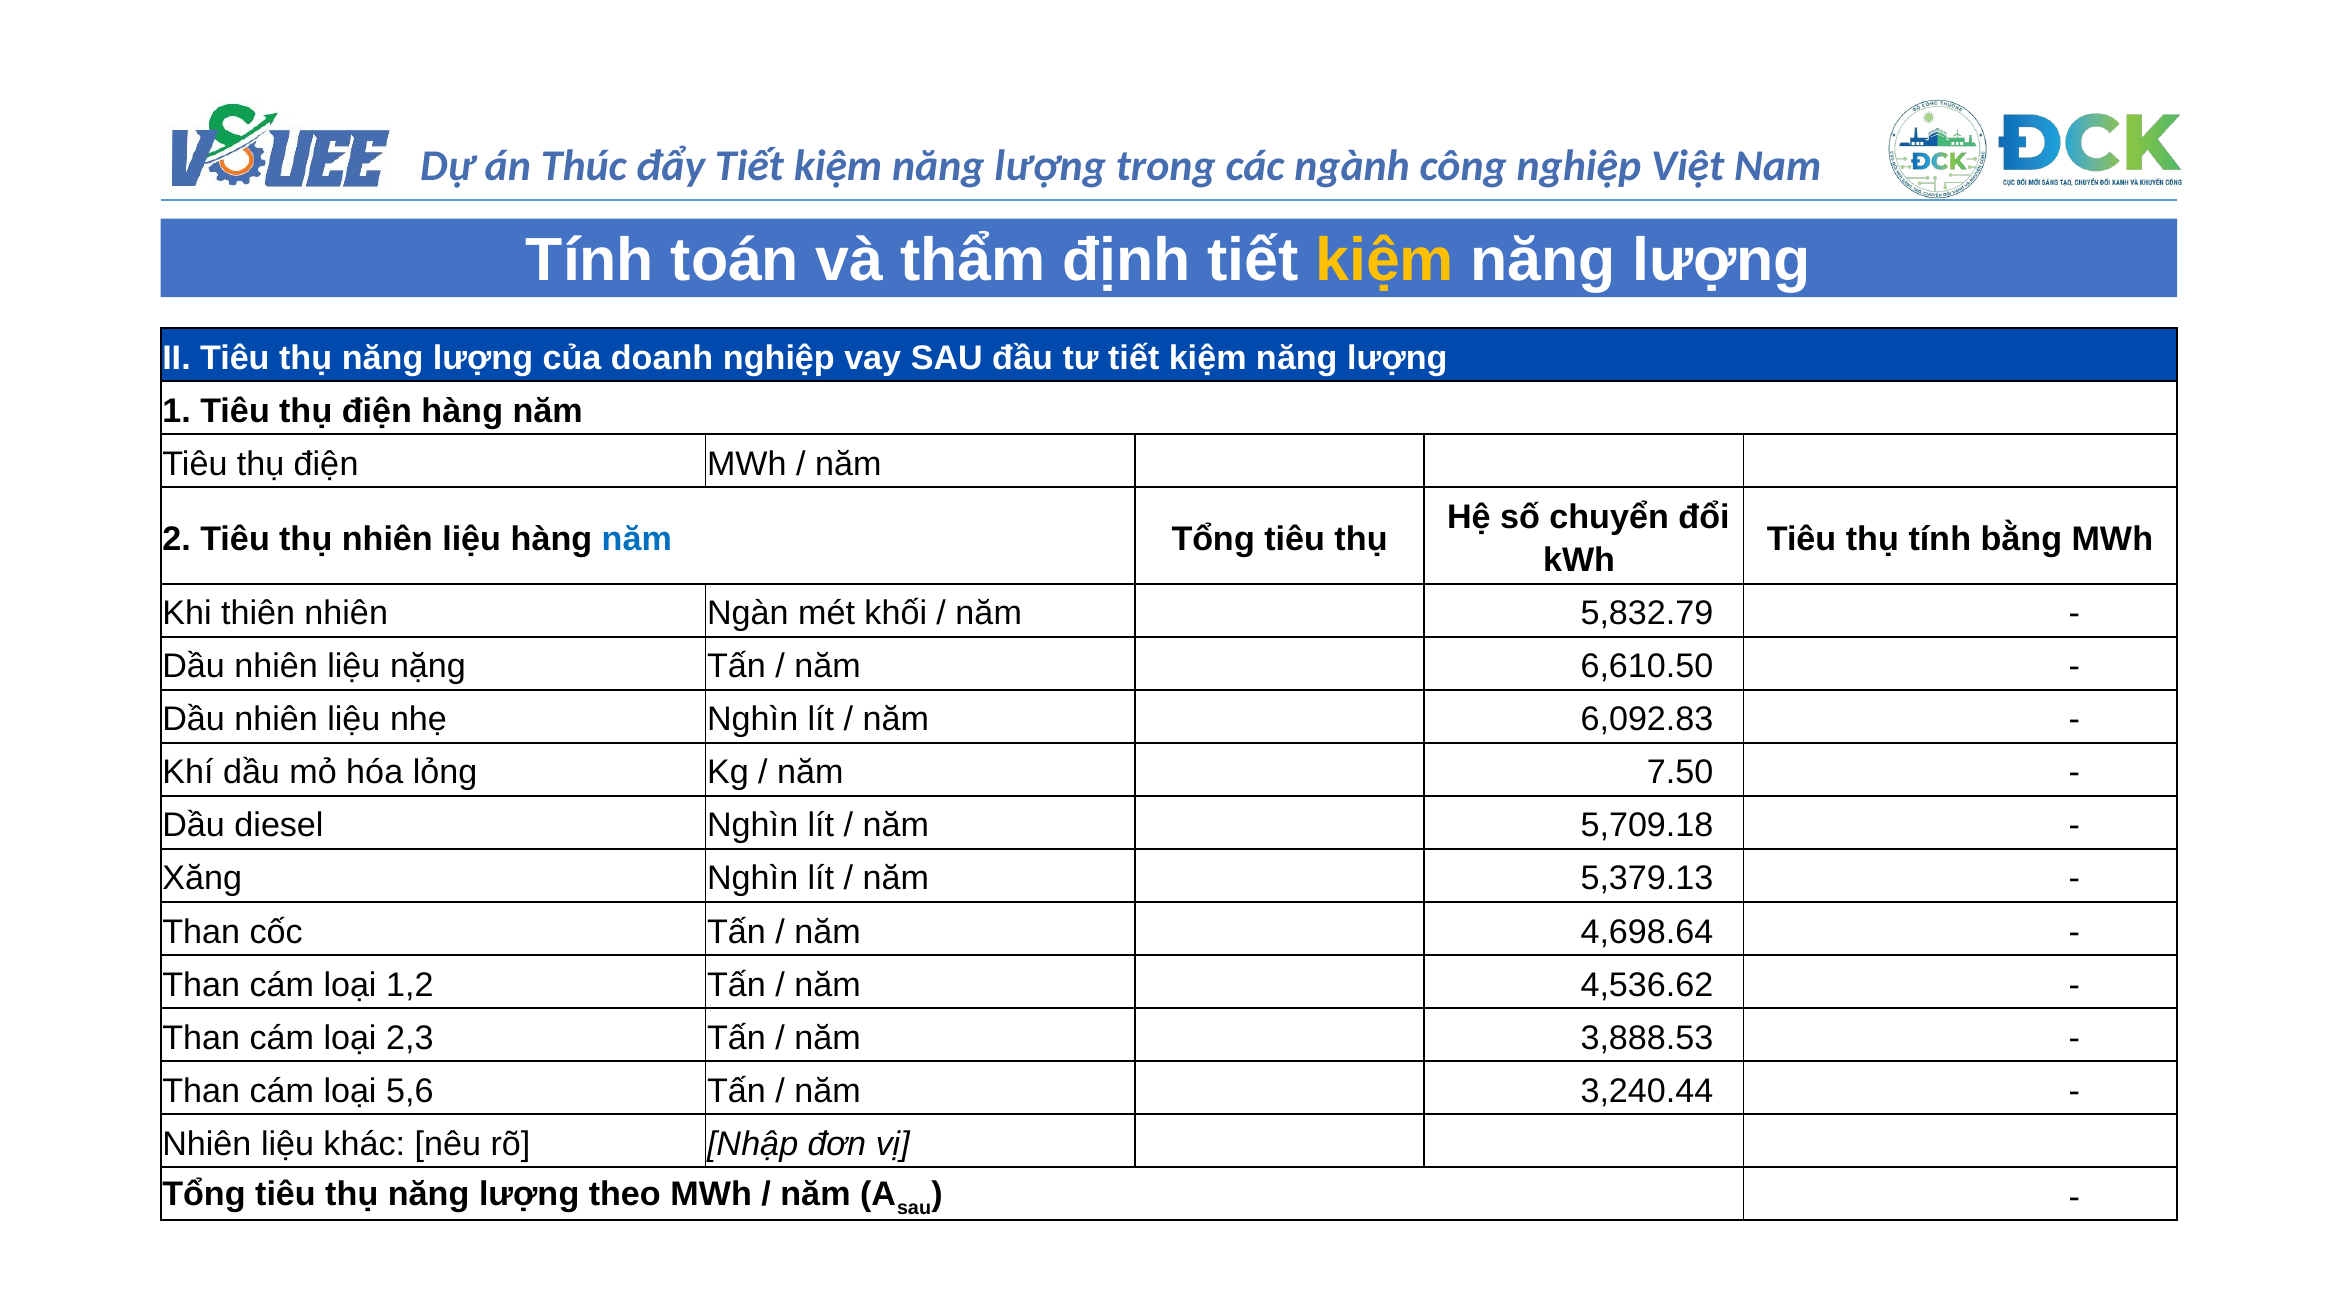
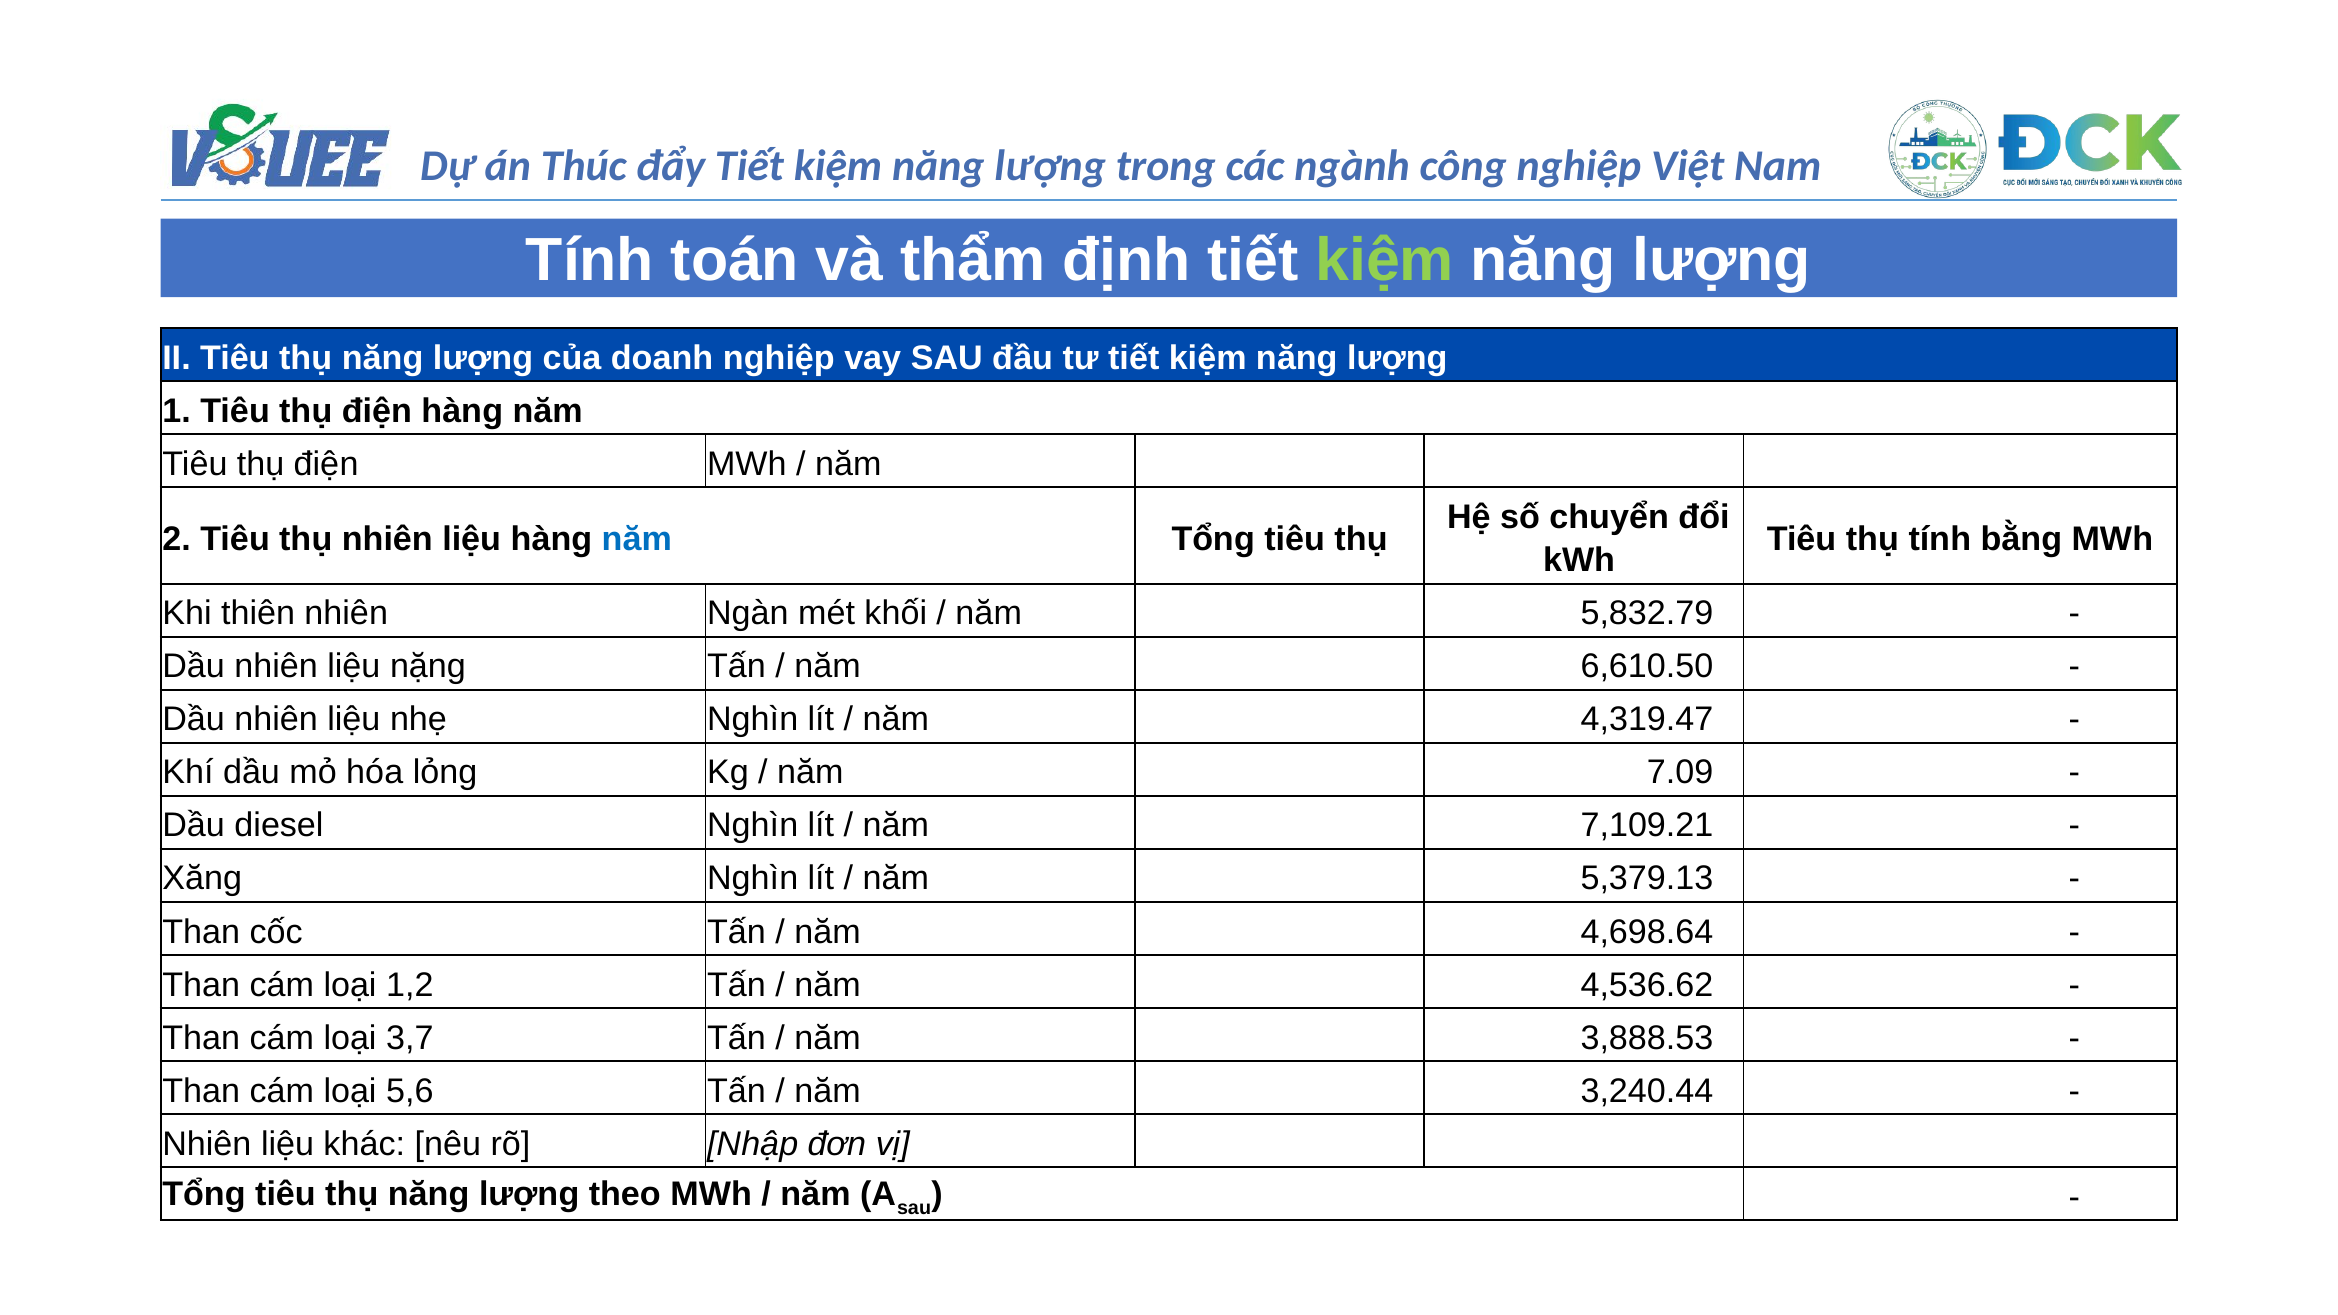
kiệm colour: yellow -> light green (1385, 260)
6,092.83: 6,092.83 -> 4,319.47 (1647, 720)
7.50: 7.50 -> 7.09 (1680, 773)
5,709.18: 5,709.18 -> 7,109.21 (1647, 826)
2,3: 2,3 -> 3,7 (410, 1038)
